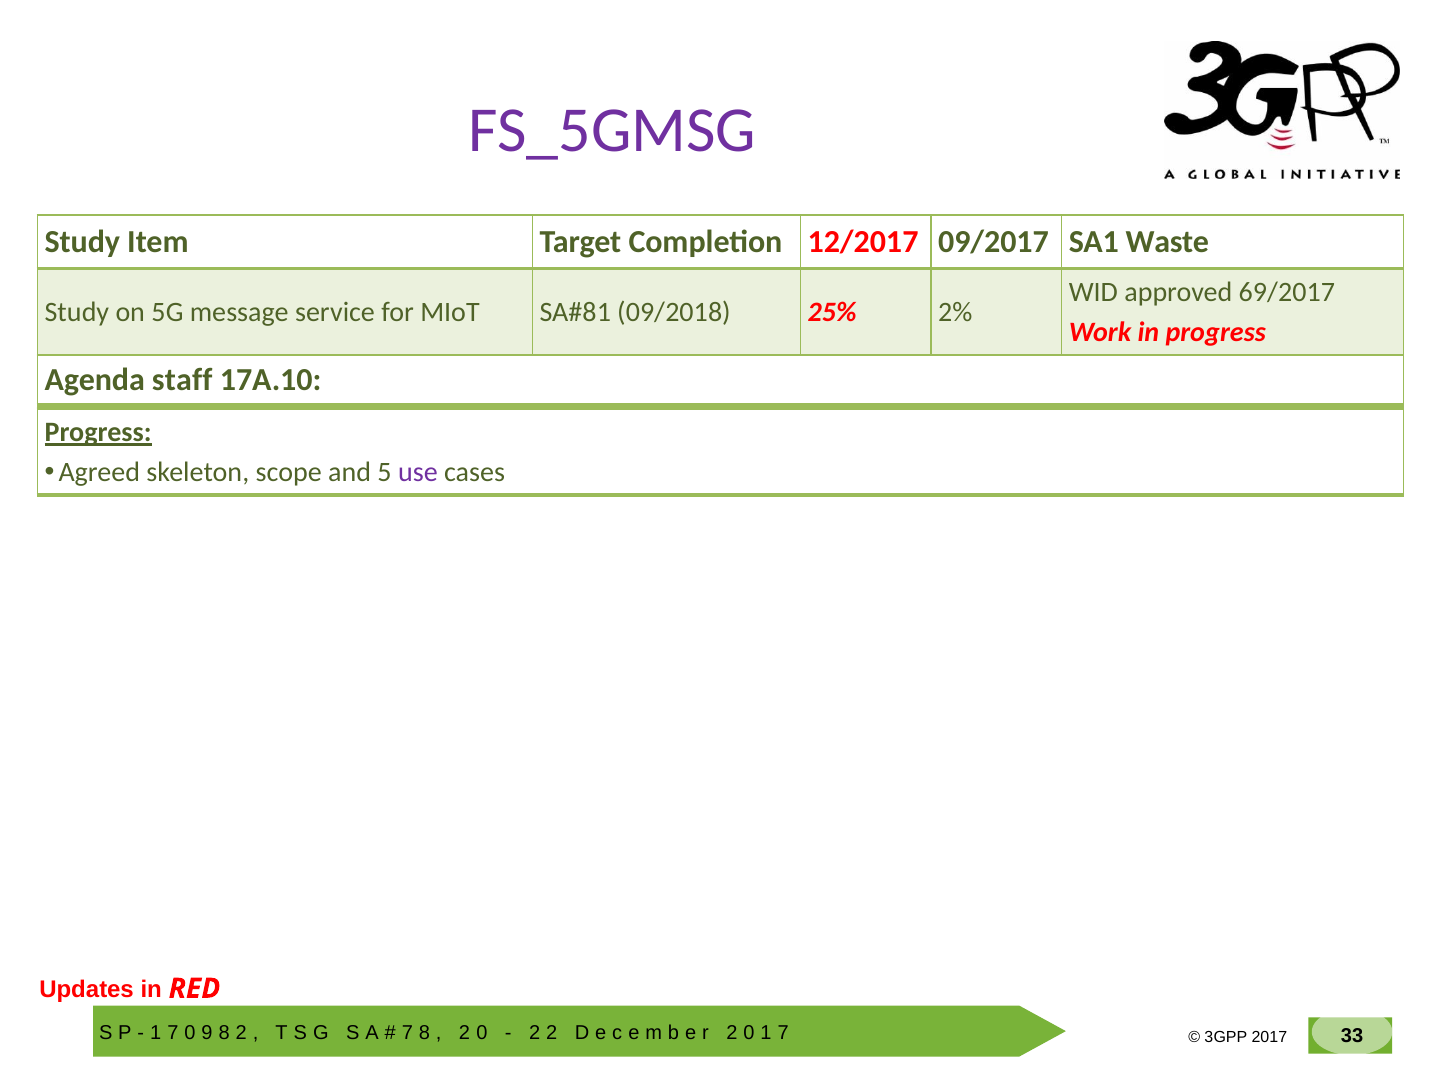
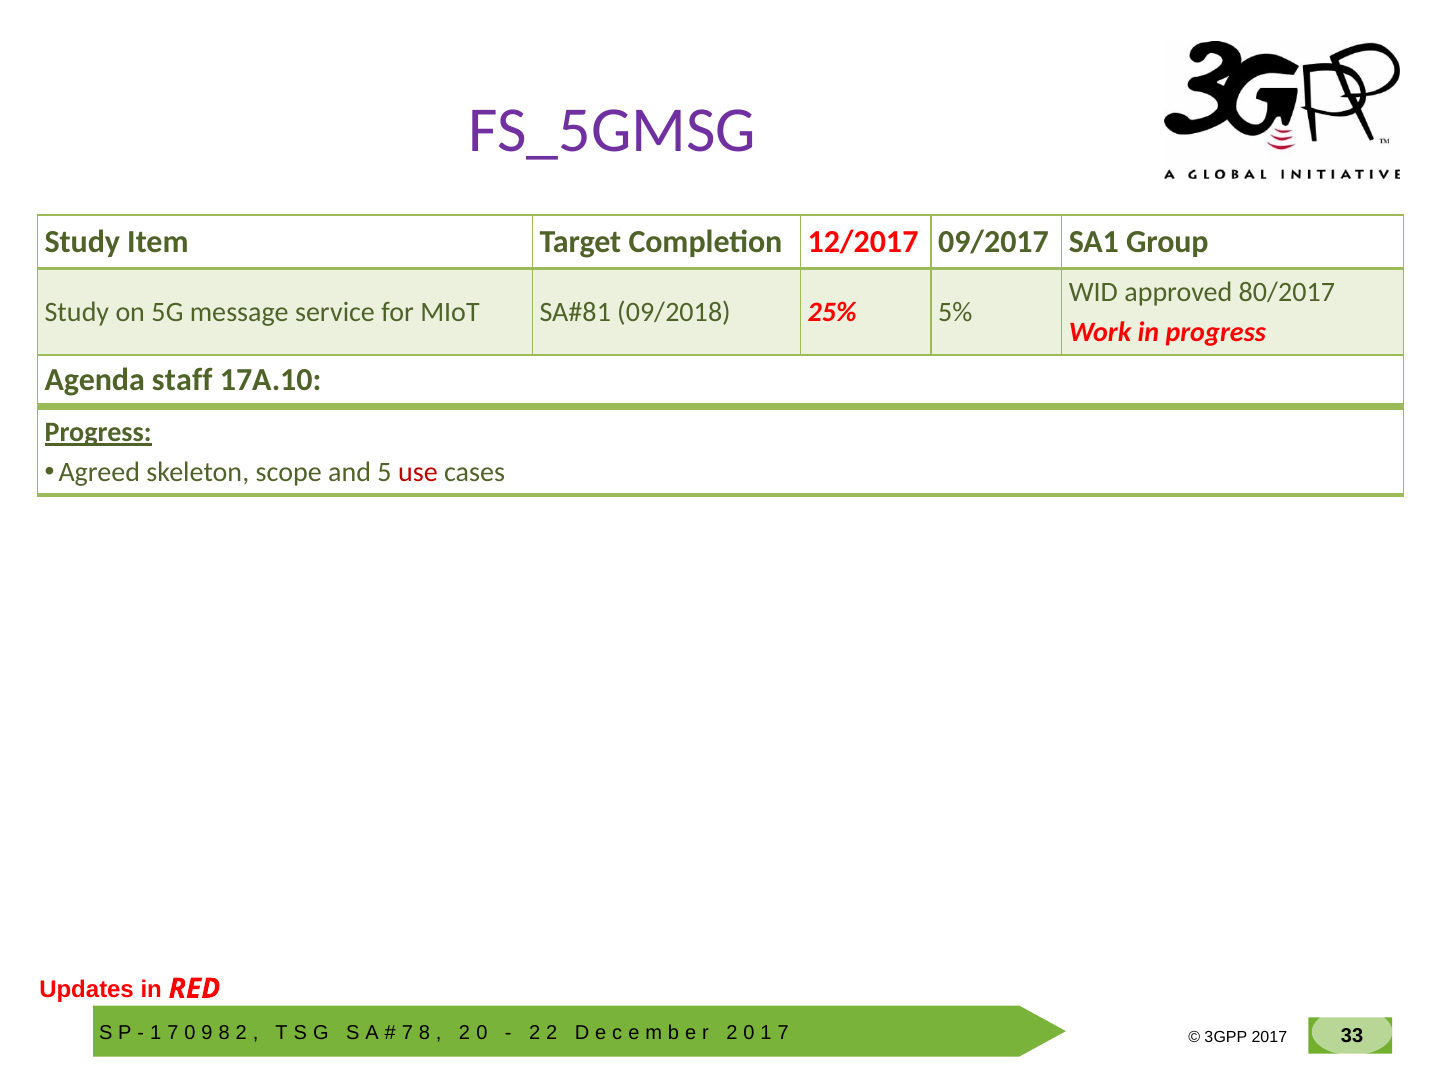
Waste: Waste -> Group (1167, 242)
69/2017: 69/2017 -> 80/2017 (1287, 292)
2%: 2% -> 5% (955, 312)
use colour: purple -> red (418, 472)
